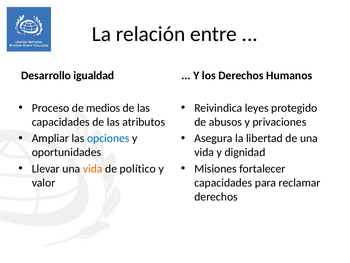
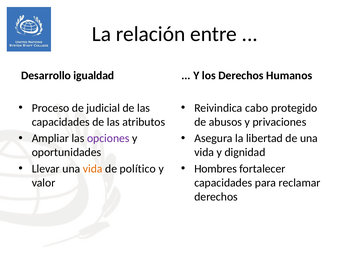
medios: medios -> judicial (103, 108)
leyes: leyes -> cabo (257, 108)
opciones colour: blue -> purple (108, 138)
Misiones: Misiones -> Hombres (216, 168)
